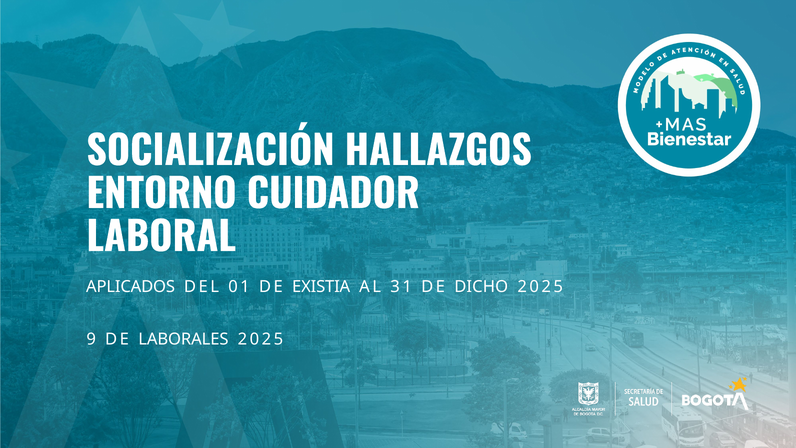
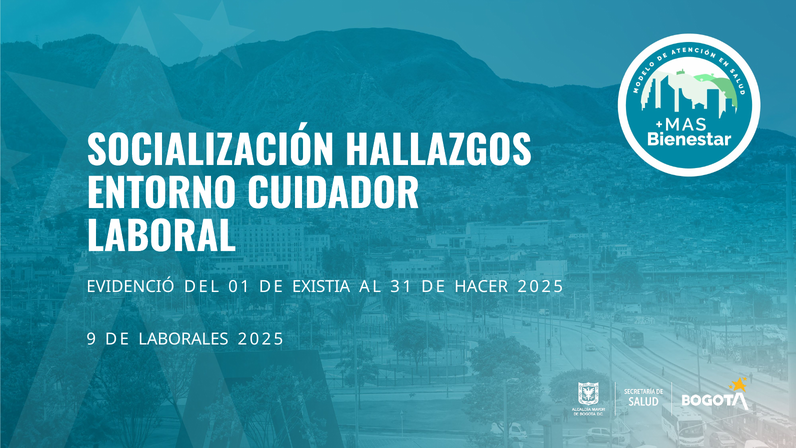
APLICADOS: APLICADOS -> EVIDENCIÓ (130, 287)
DICHO: DICHO -> HACER (481, 287)
